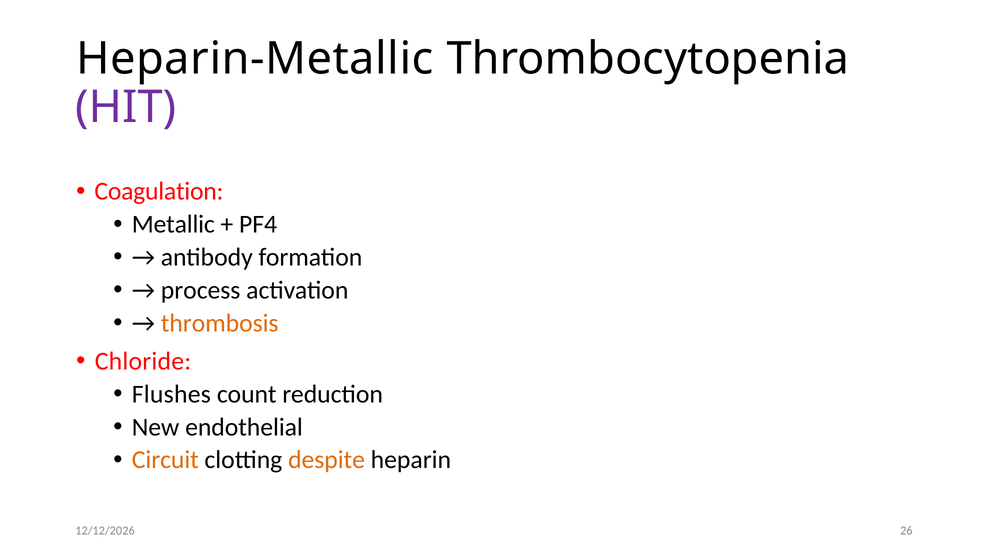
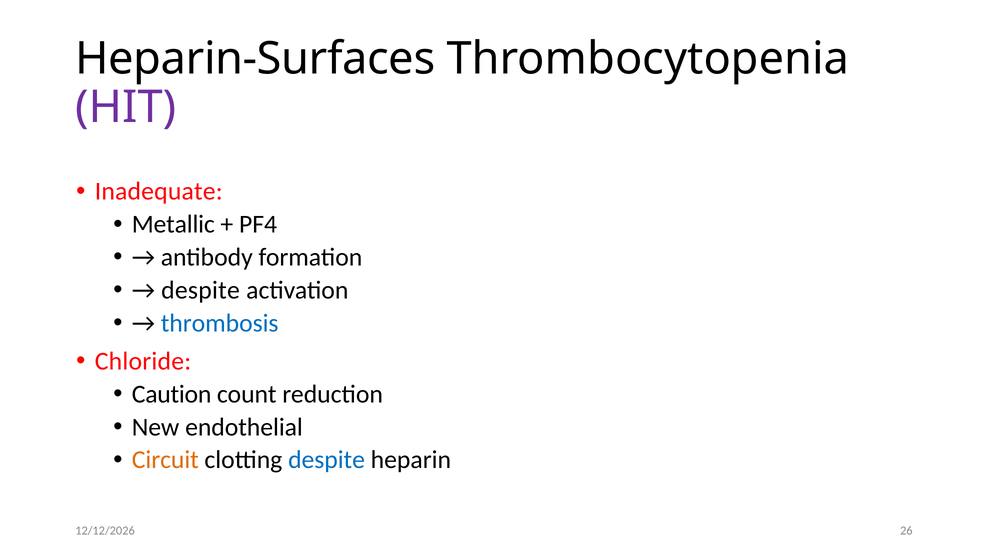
Heparin-Metallic: Heparin-Metallic -> Heparin-Surfaces (255, 59)
Coagulation: Coagulation -> Inadequate (159, 191)
process: process -> despite (200, 290)
thrombosis colour: orange -> blue (220, 323)
Flushes: Flushes -> Caution (172, 394)
despite colour: orange -> blue (327, 460)
